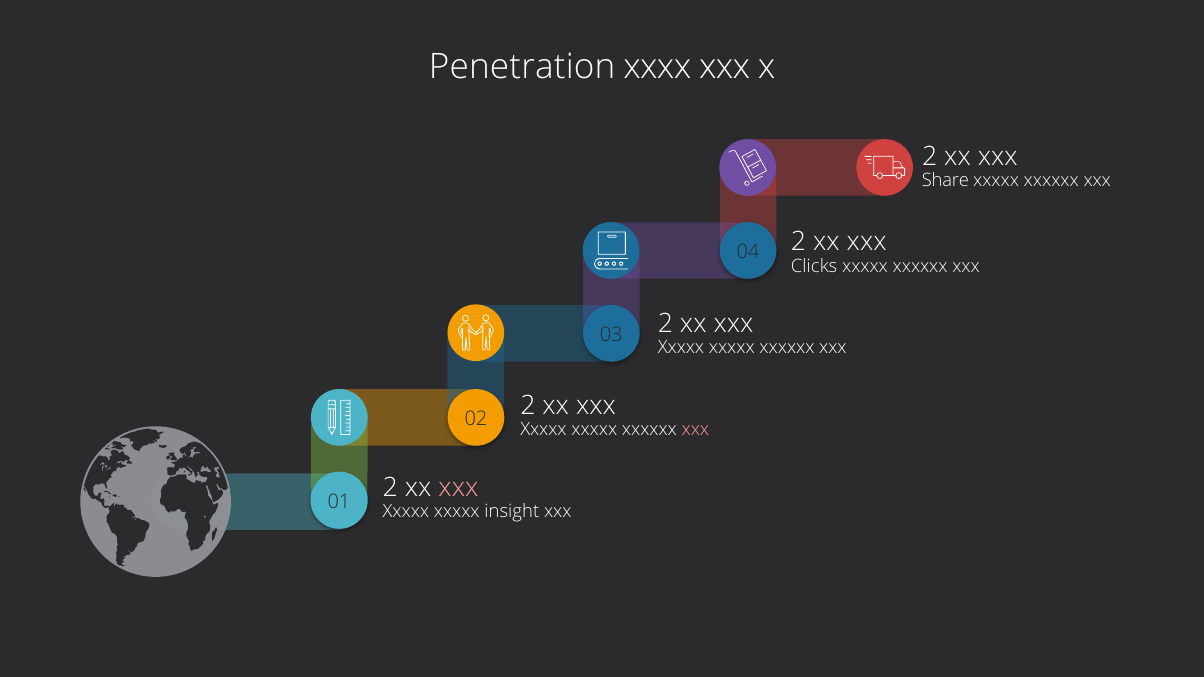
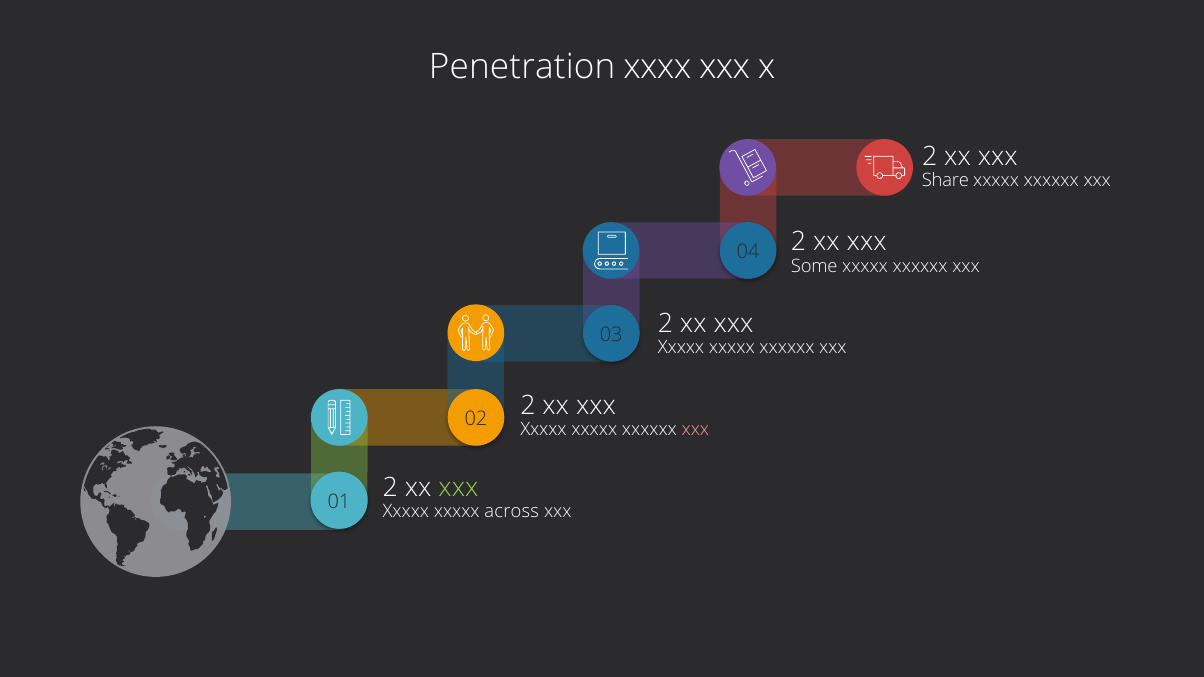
Clicks: Clicks -> Some (814, 266)
xxx colour: pink -> light green (458, 488)
insight: insight -> across (512, 512)
